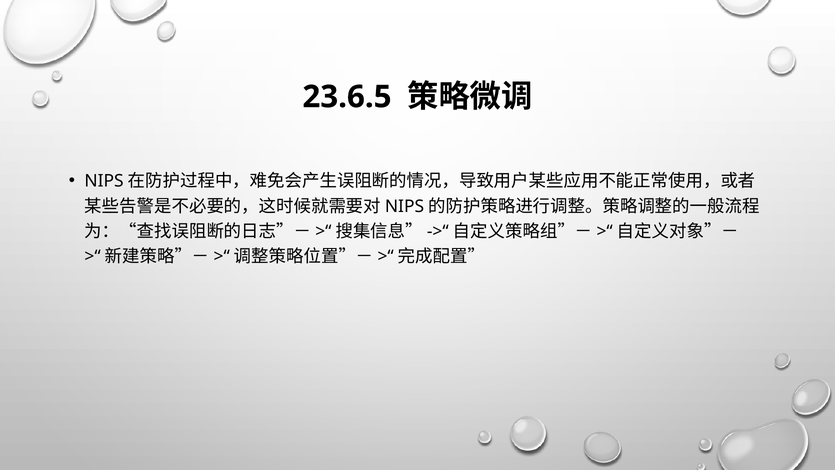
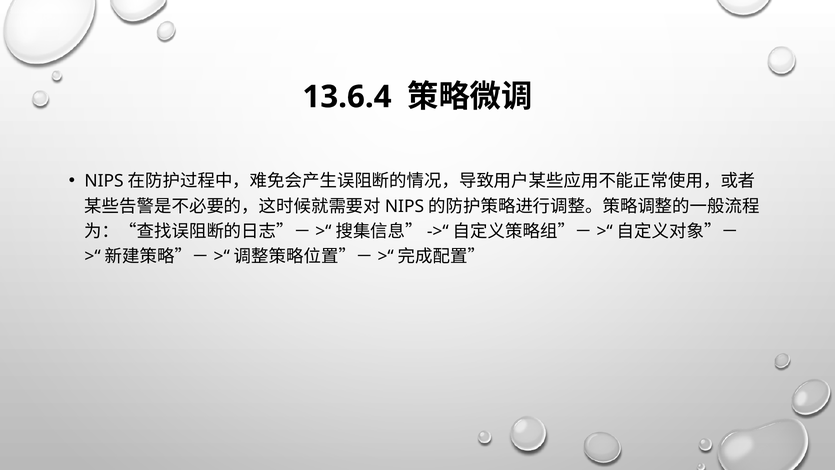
23.6.5: 23.6.5 -> 13.6.4 (347, 97)
